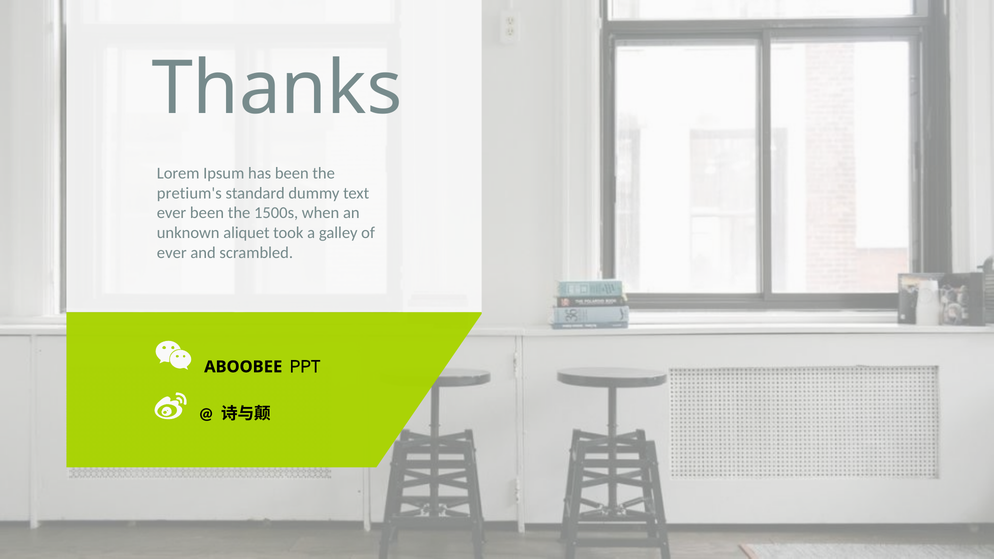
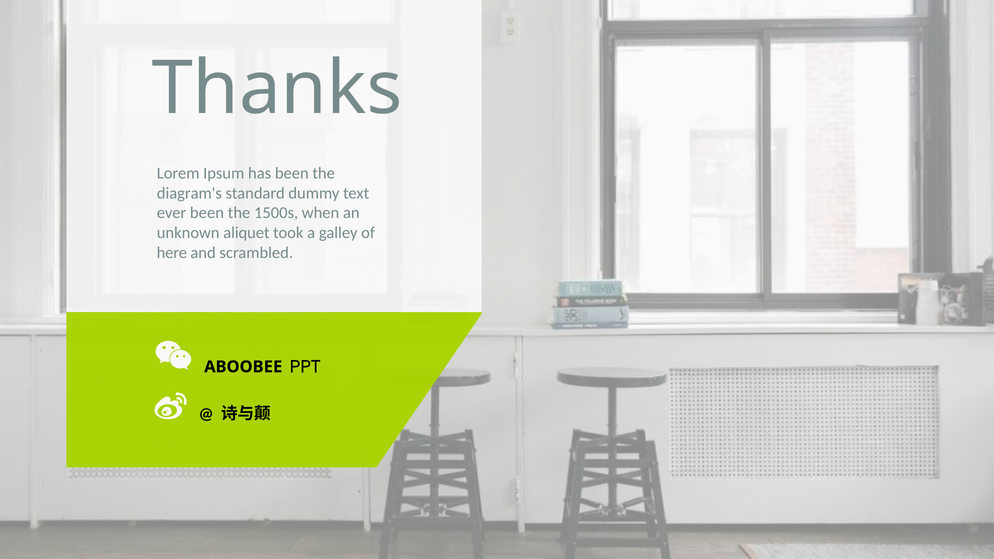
pretium's: pretium's -> diagram's (189, 193)
ever: ever -> here (172, 253)
